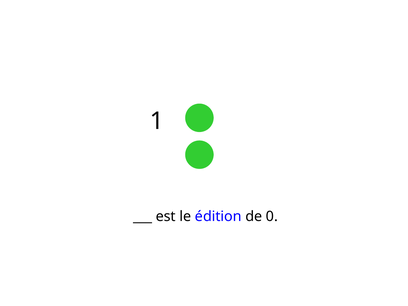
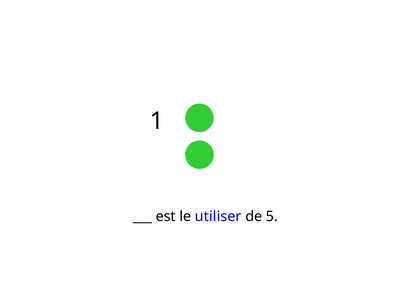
édition: édition -> utiliser (218, 216)
0: 0 -> 5 (272, 216)
